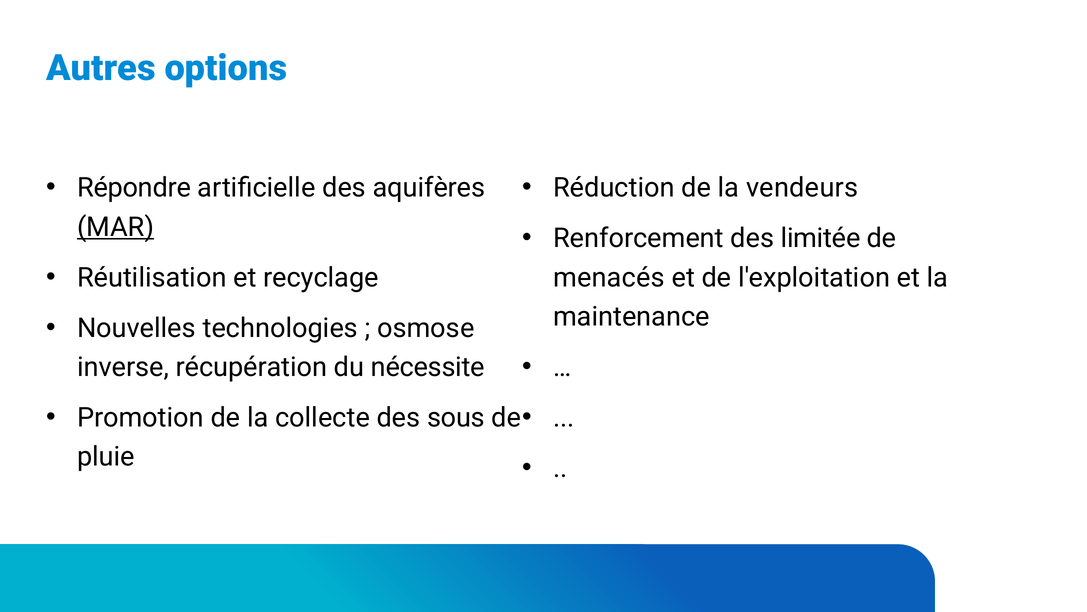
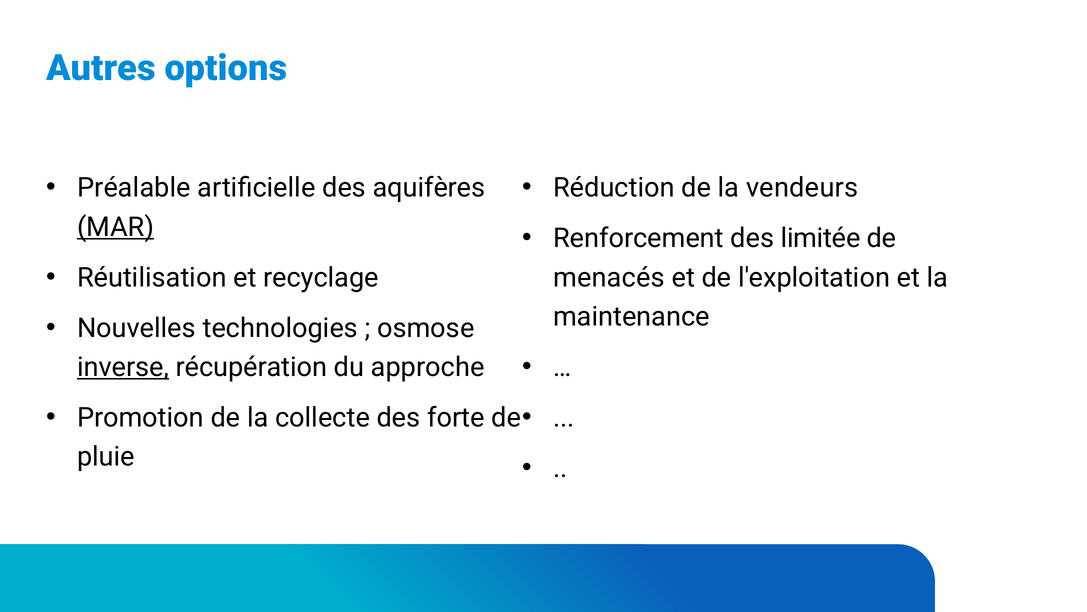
Répondre: Répondre -> Préalable (134, 188)
inverse underline: none -> present (123, 367)
nécessite: nécessite -> approche (428, 367)
sous: sous -> forte (456, 417)
